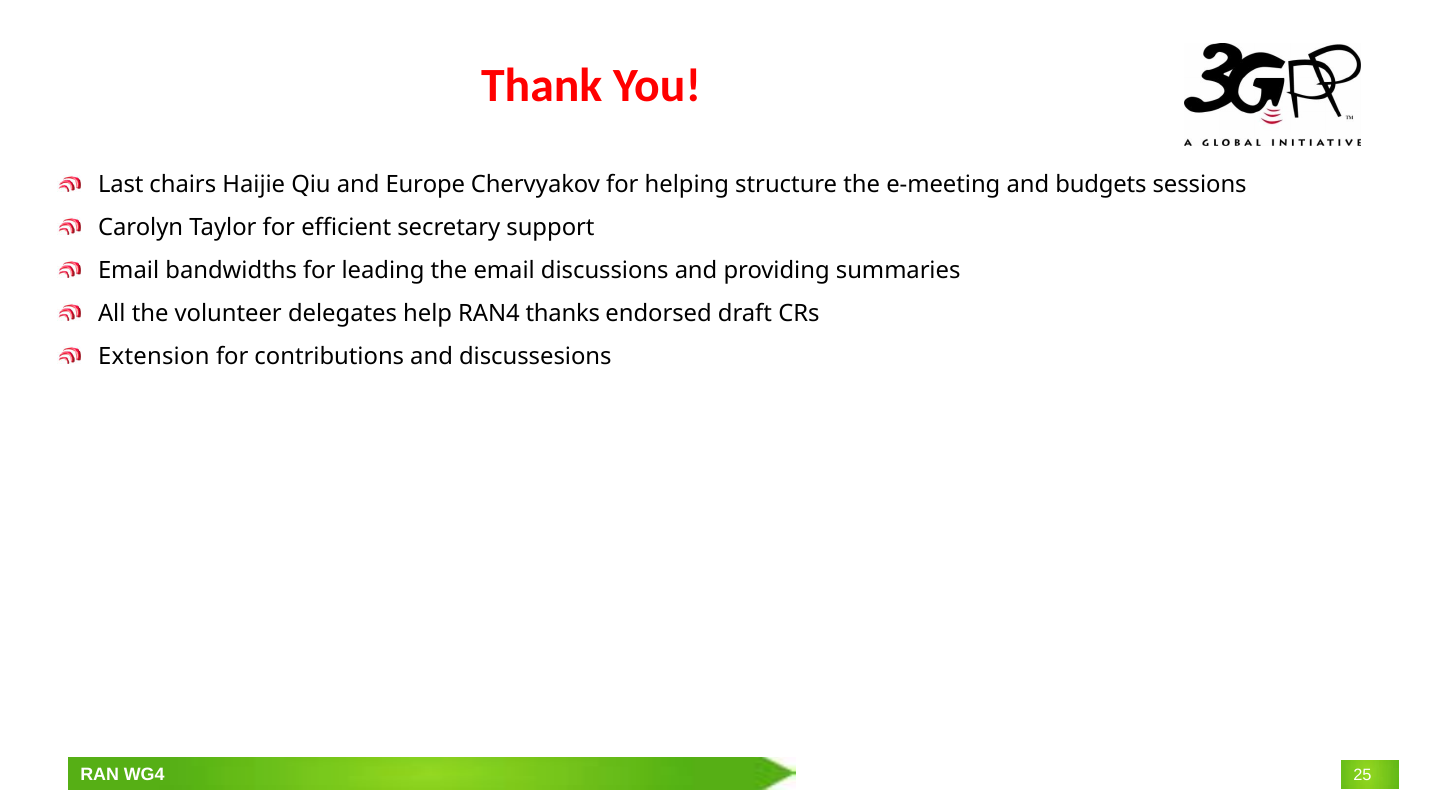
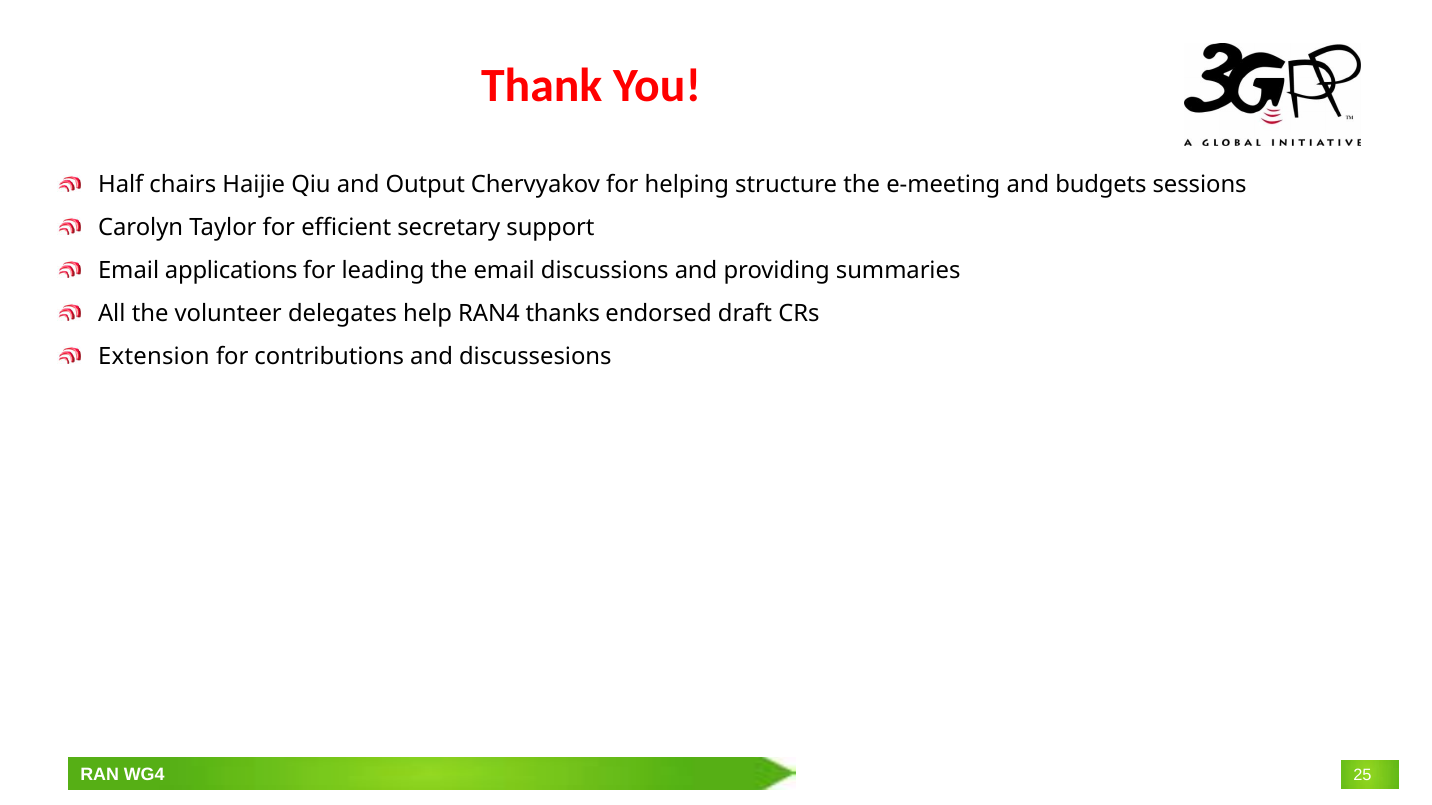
Last: Last -> Half (121, 185)
Europe: Europe -> Output (425, 185)
bandwidths: bandwidths -> applications (231, 271)
